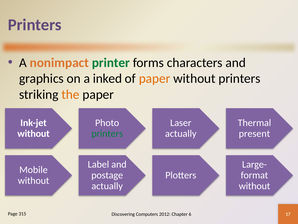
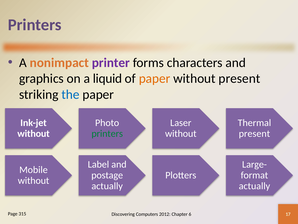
printer colour: green -> purple (111, 63)
inked: inked -> liquid (107, 78)
without printers: printers -> present (239, 78)
the colour: orange -> blue (70, 94)
actually: actually -> without (181, 133)
without: without -> actually (254, 186)
